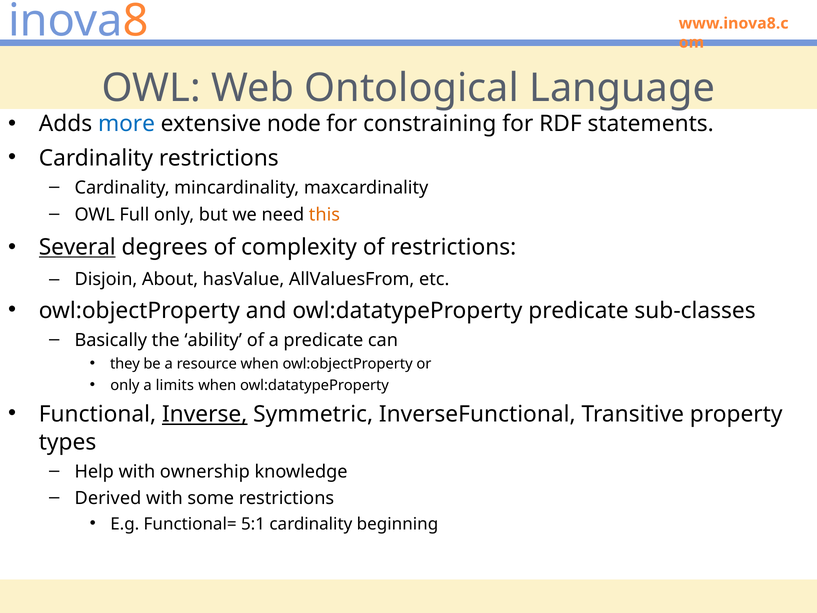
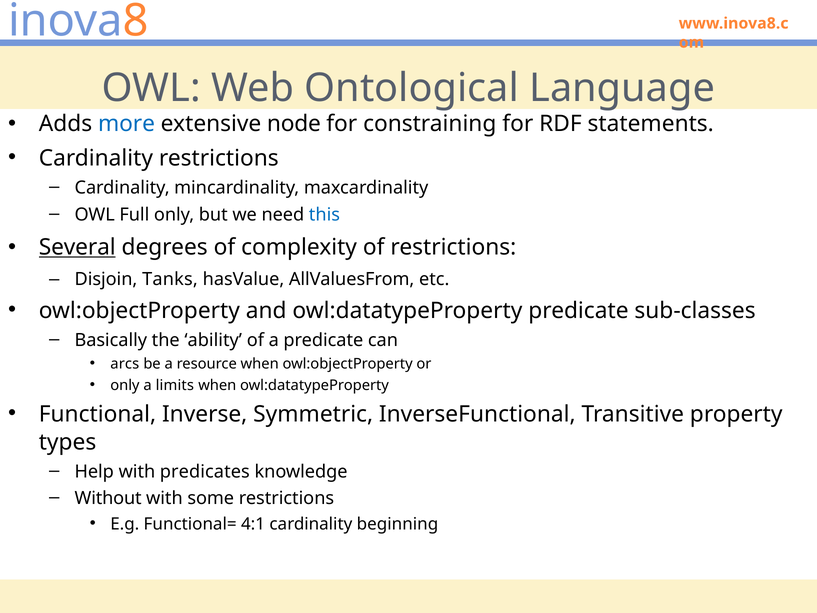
this colour: orange -> blue (324, 214)
About: About -> Tanks (170, 279)
they: they -> arcs (125, 364)
Inverse underline: present -> none (205, 414)
ownership: ownership -> predicates (205, 472)
Derived: Derived -> Without (108, 498)
5:1: 5:1 -> 4:1 (253, 524)
